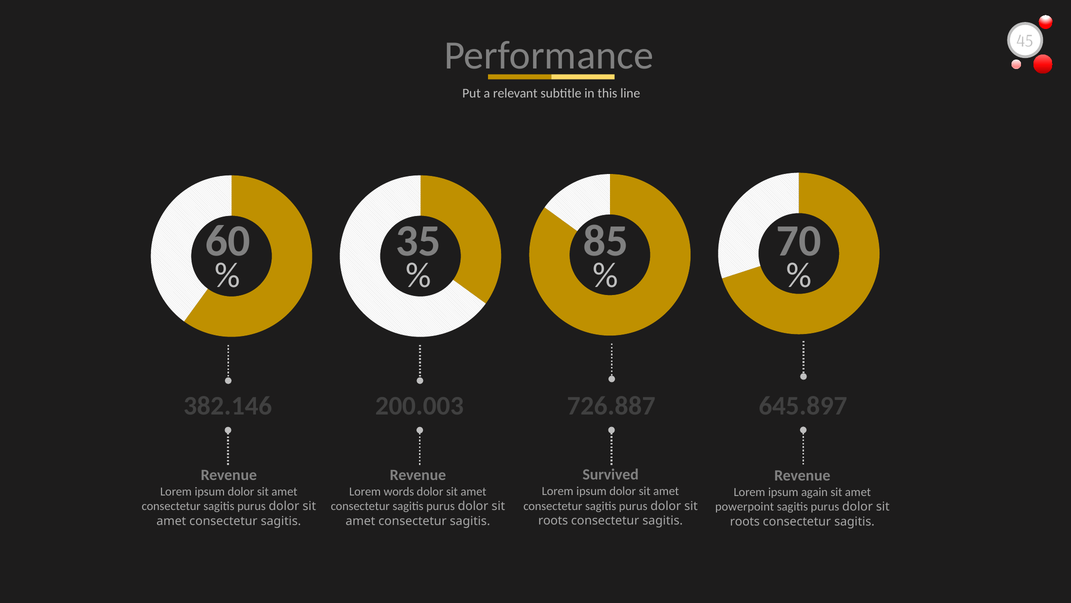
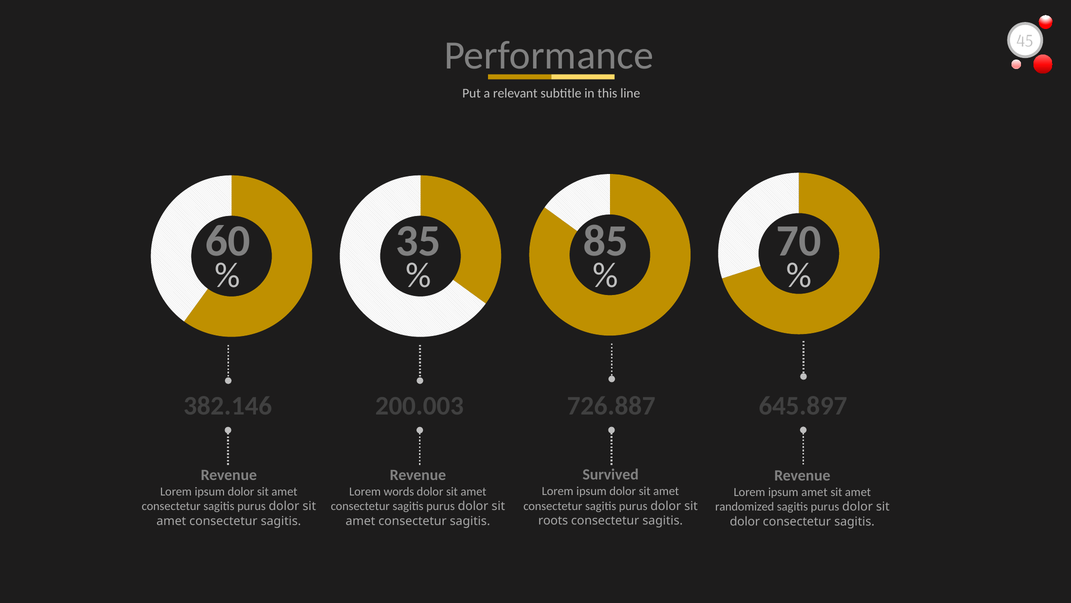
ipsum again: again -> amet (814, 492)
powerpoint: powerpoint -> randomized (745, 506)
roots: roots -> dolor (745, 521)
